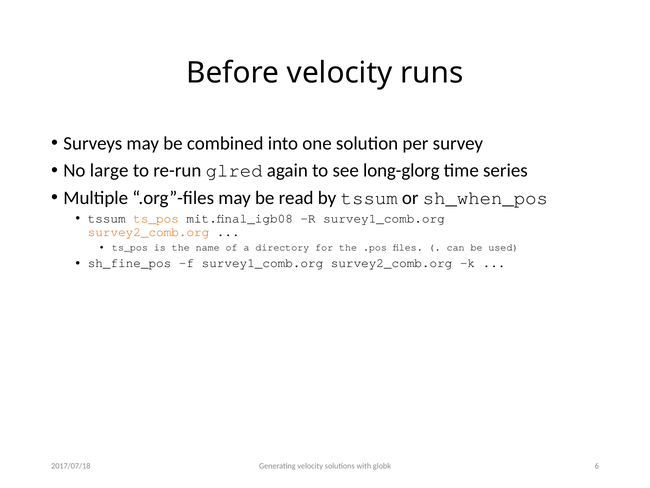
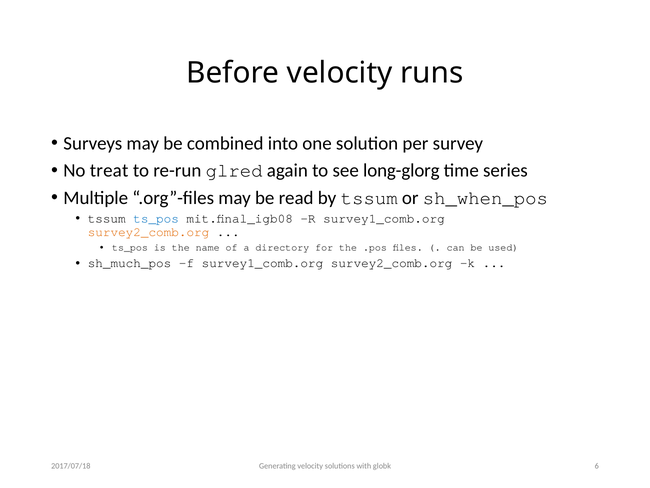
large: large -> treat (109, 170)
ts_pos colour: orange -> blue (156, 218)
sh_fine_pos: sh_fine_pos -> sh_much_pos (130, 263)
